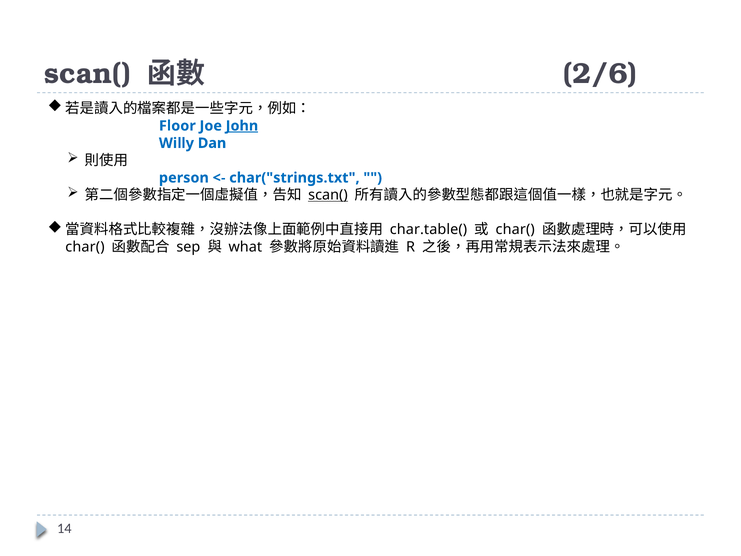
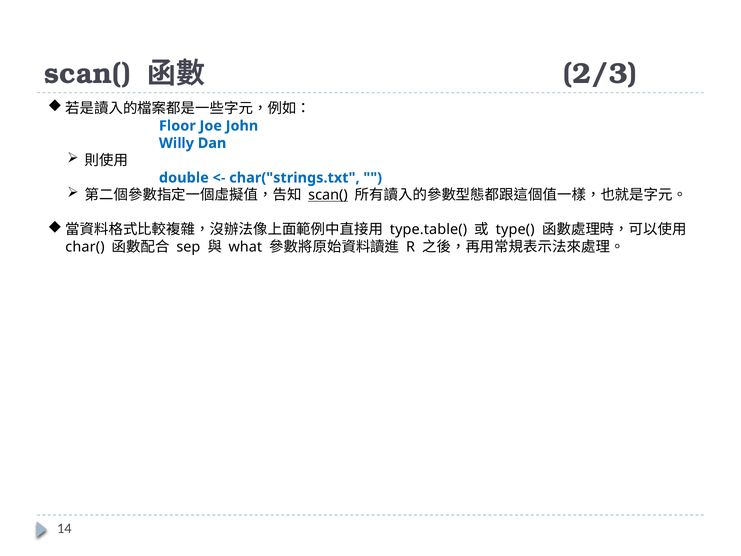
2/6: 2/6 -> 2/3 (600, 74)
John underline: present -> none (242, 126)
person: person -> double (184, 178)
char.table(: char.table( -> type.table( (428, 230)
char(: char( -> type( (515, 230)
